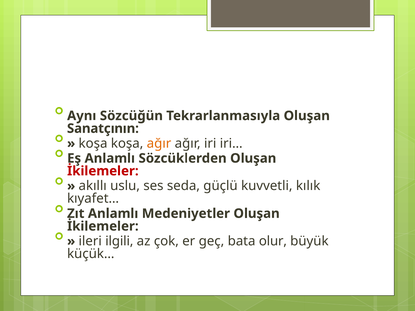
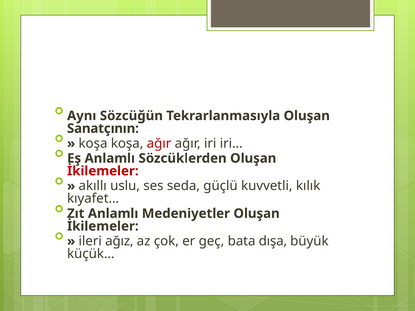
ağır colour: orange -> red (159, 144)
ilgili: ilgili -> ağız (119, 241)
olur: olur -> dışa (273, 241)
